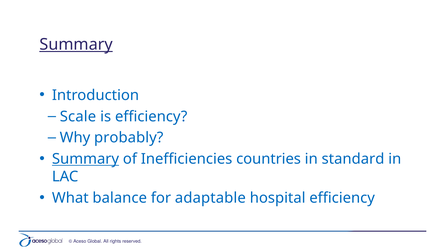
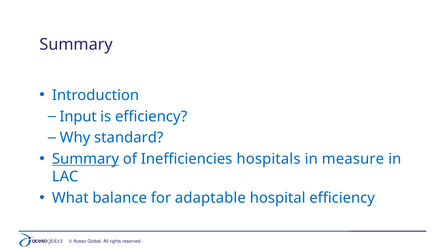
Summary underline: present -> none (76, 45)
Scale: Scale -> Input (78, 117)
probably: probably -> standard (129, 138)
countries: countries -> hospitals (268, 159)
standard: standard -> measure (353, 159)
